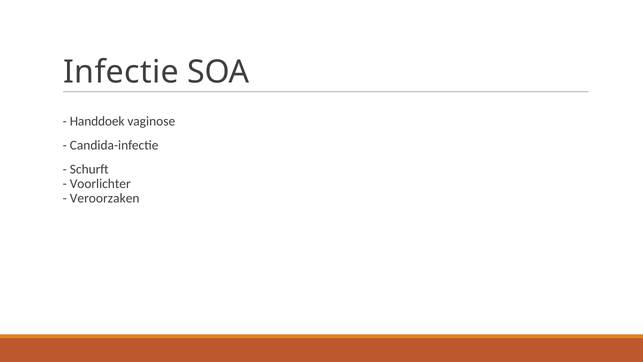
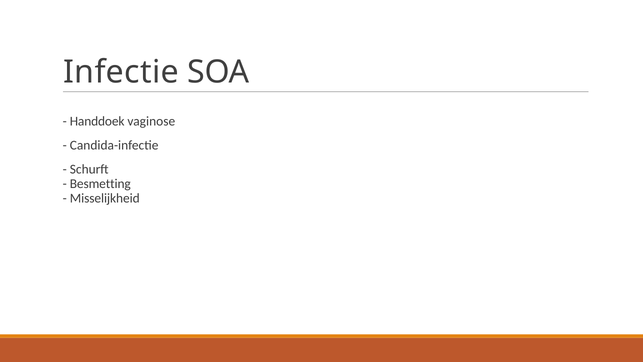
Voorlichter: Voorlichter -> Besmetting (100, 184)
Veroorzaken: Veroorzaken -> Misselijkheid (105, 198)
